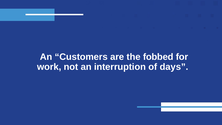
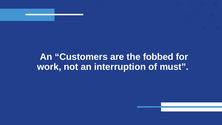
days: days -> must (174, 67)
